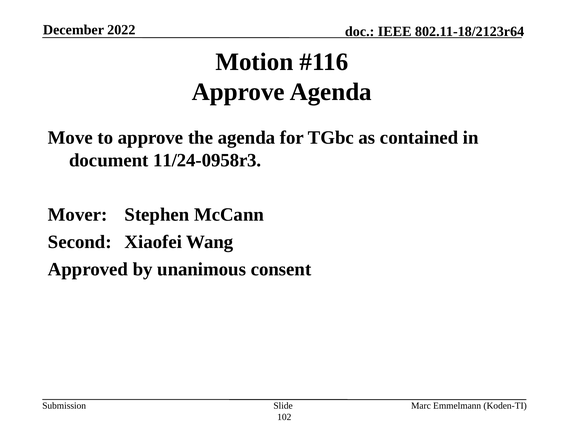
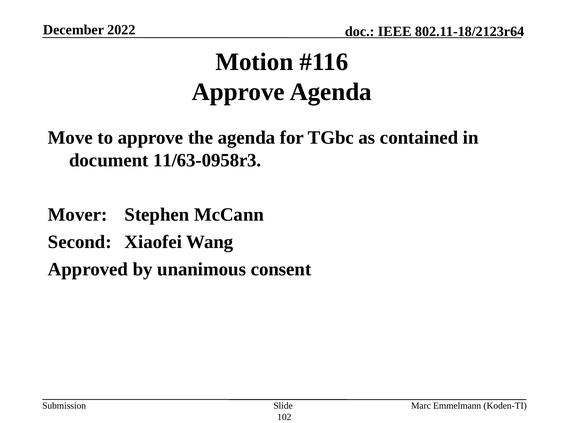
11/24-0958r3: 11/24-0958r3 -> 11/63-0958r3 (207, 160)
